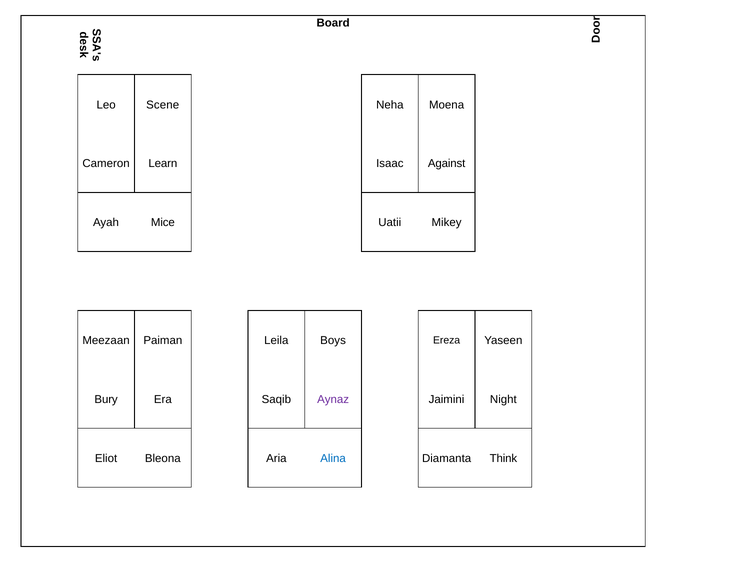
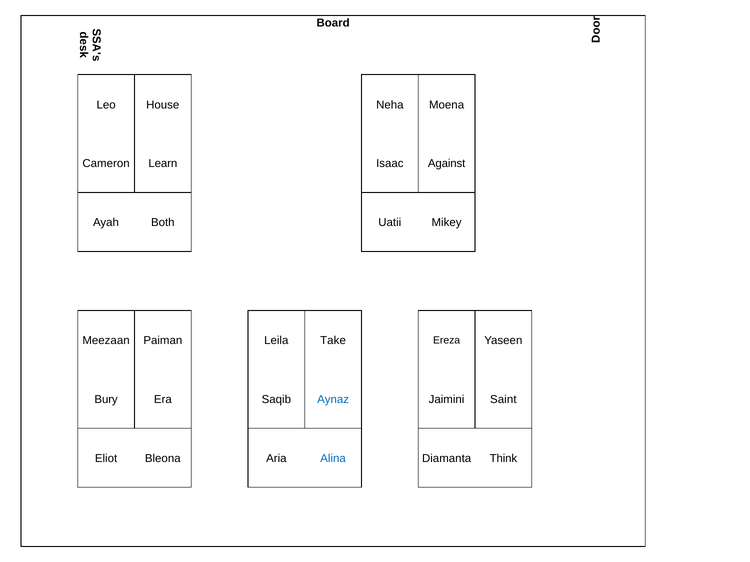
Scene: Scene -> House (163, 105)
Mice: Mice -> Both (163, 223)
Boys: Boys -> Take (333, 341)
Aynaz colour: purple -> blue (333, 400)
Night: Night -> Saint (503, 400)
